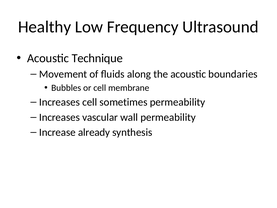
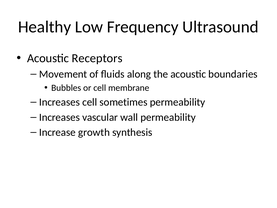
Technique: Technique -> Receptors (97, 58)
already: already -> growth (94, 132)
